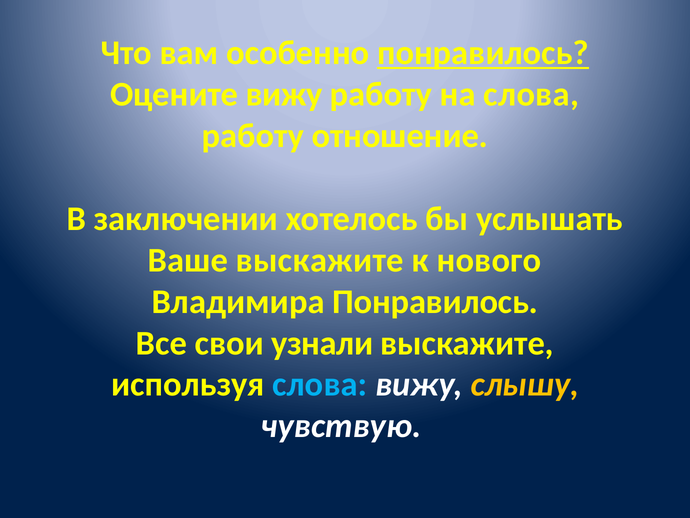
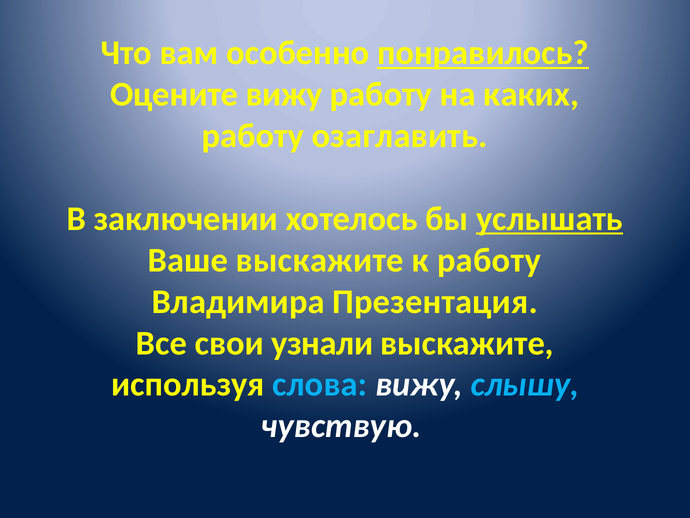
на слова: слова -> каких (531, 94)
отношение: отношение -> озаглавить (400, 136)
услышать underline: none -> present (550, 219)
к нового: нового -> работу (489, 260)
Владимира Понравилось: Понравилось -> Презентация (435, 301)
слышу colour: yellow -> light blue (525, 384)
